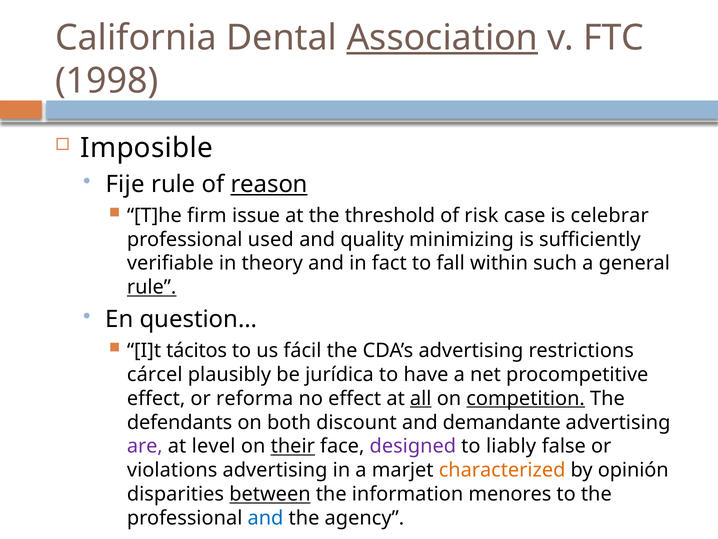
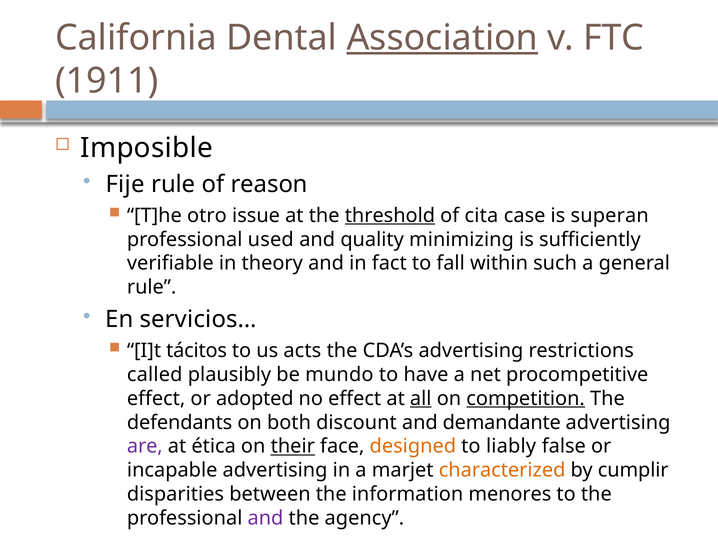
1998: 1998 -> 1911 (107, 81)
reason underline: present -> none (269, 184)
firm: firm -> otro (207, 215)
threshold underline: none -> present (390, 215)
risk: risk -> cita (481, 215)
celebrar: celebrar -> superan (610, 215)
rule underline: present -> none (152, 287)
question…: question… -> servicios… (198, 319)
fácil: fácil -> acts (302, 350)
cárcel: cárcel -> called (155, 374)
jurídica: jurídica -> mundo (339, 374)
reforma: reforma -> adopted (255, 398)
level: level -> ética (214, 446)
designed colour: purple -> orange (413, 446)
violations: violations -> incapable (172, 470)
opinión: opinión -> cumplir (633, 470)
between underline: present -> none (270, 494)
and colour: blue -> purple (265, 518)
